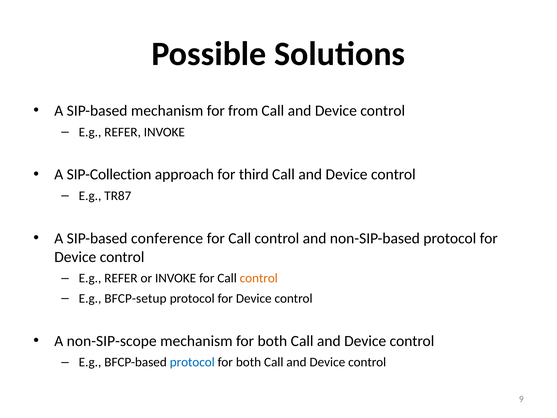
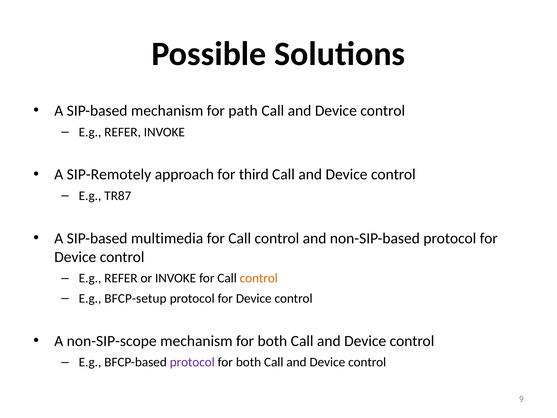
from: from -> path (243, 111)
SIP-Collection: SIP-Collection -> SIP-Remotely (109, 174)
conference: conference -> multimedia (167, 238)
protocol colour: blue -> purple (192, 362)
